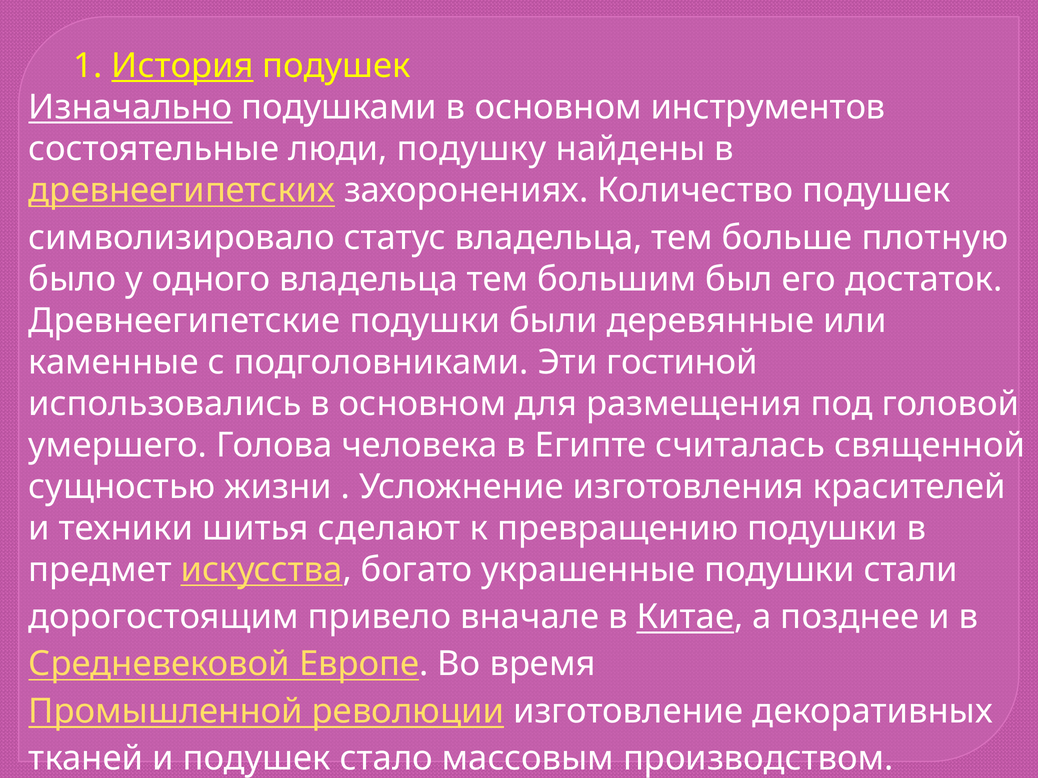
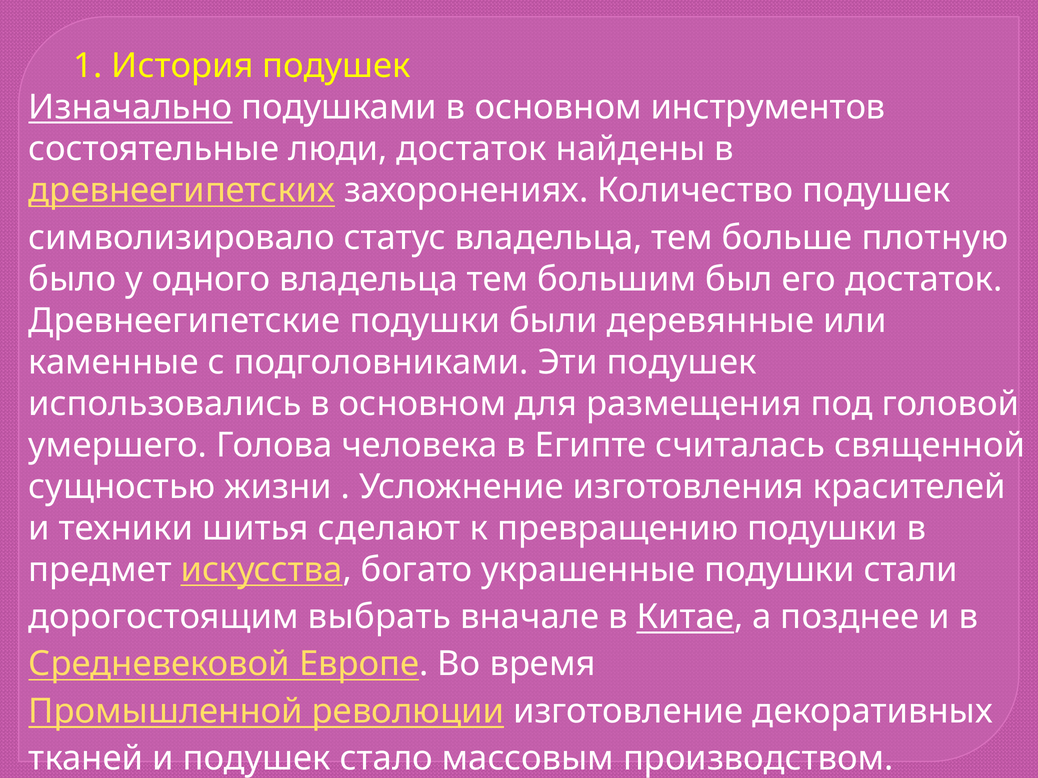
История underline: present -> none (183, 66)
люди подушку: подушку -> достаток (472, 149)
Эти гостиной: гостиной -> подушек (682, 362)
привело: привело -> выбрать (379, 617)
